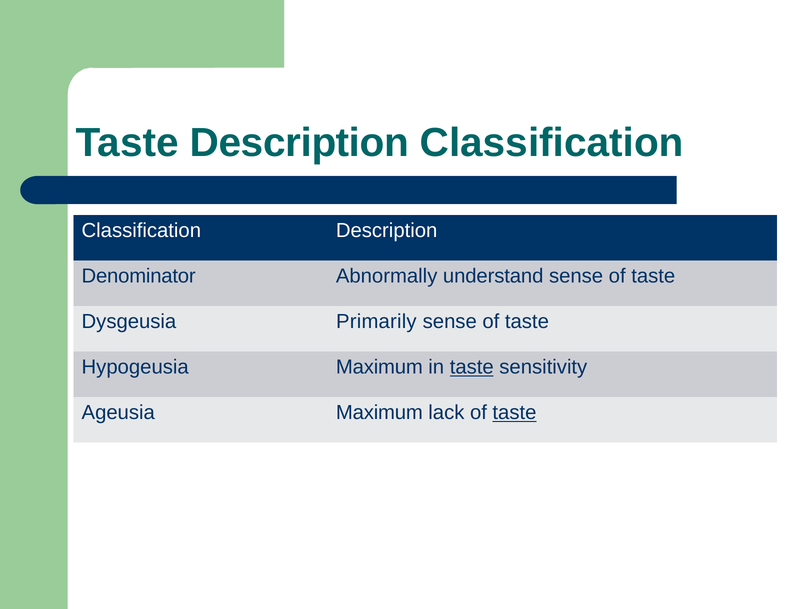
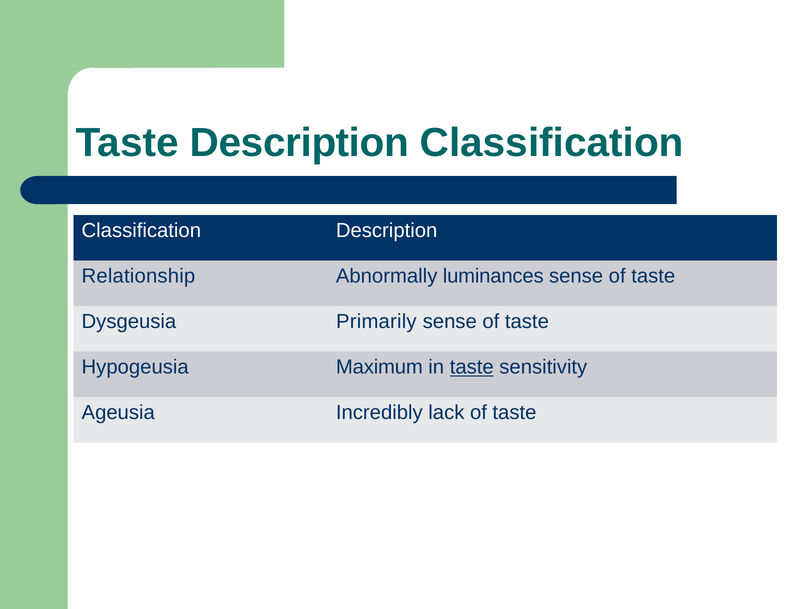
Denominator: Denominator -> Relationship (138, 276)
understand: understand -> luminances (493, 276)
Ageusia Maximum: Maximum -> Incredibly (379, 413)
taste underline: present -> none (514, 413)
